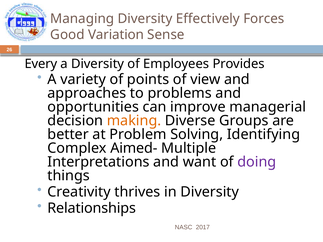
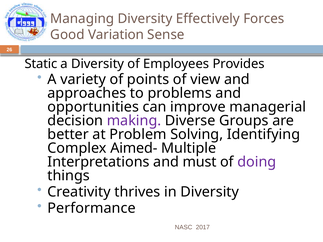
Every: Every -> Static (41, 64)
making colour: orange -> purple (134, 121)
want: want -> must (200, 162)
Relationships: Relationships -> Performance (92, 208)
